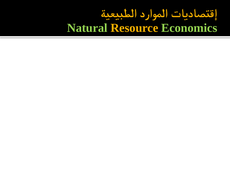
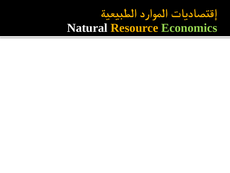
Natural colour: light green -> white (87, 28)
